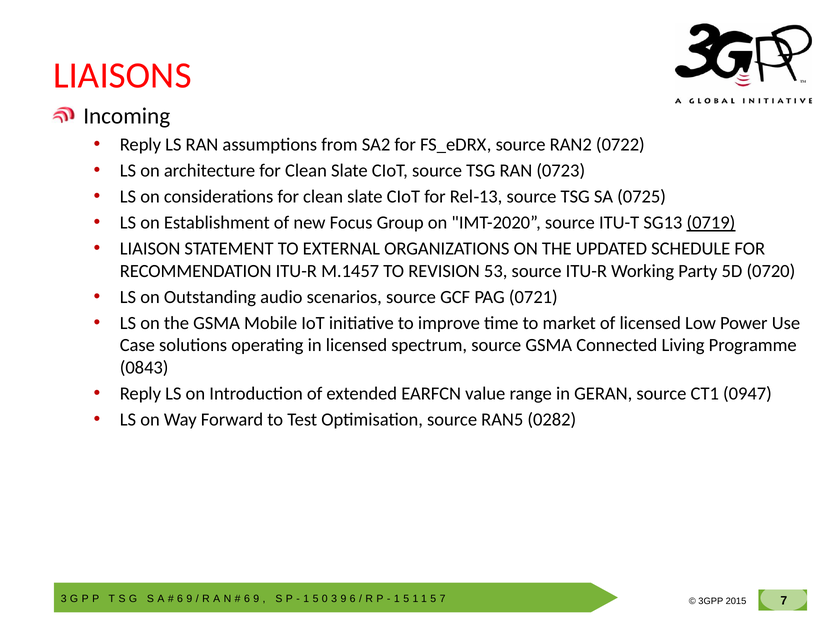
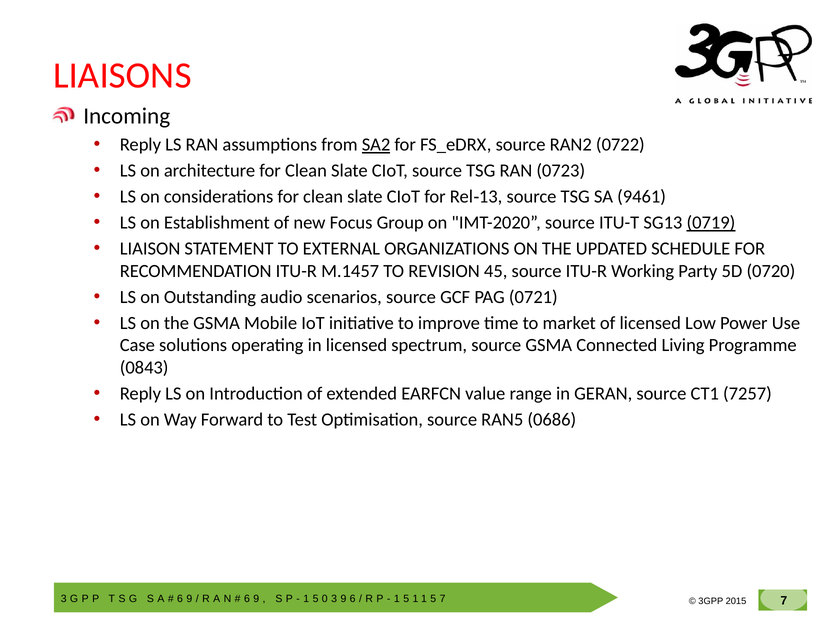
SA2 underline: none -> present (376, 145)
0725: 0725 -> 9461 (642, 197)
53: 53 -> 45 (496, 271)
0947: 0947 -> 7257 (747, 394)
0282: 0282 -> 0686 (552, 420)
